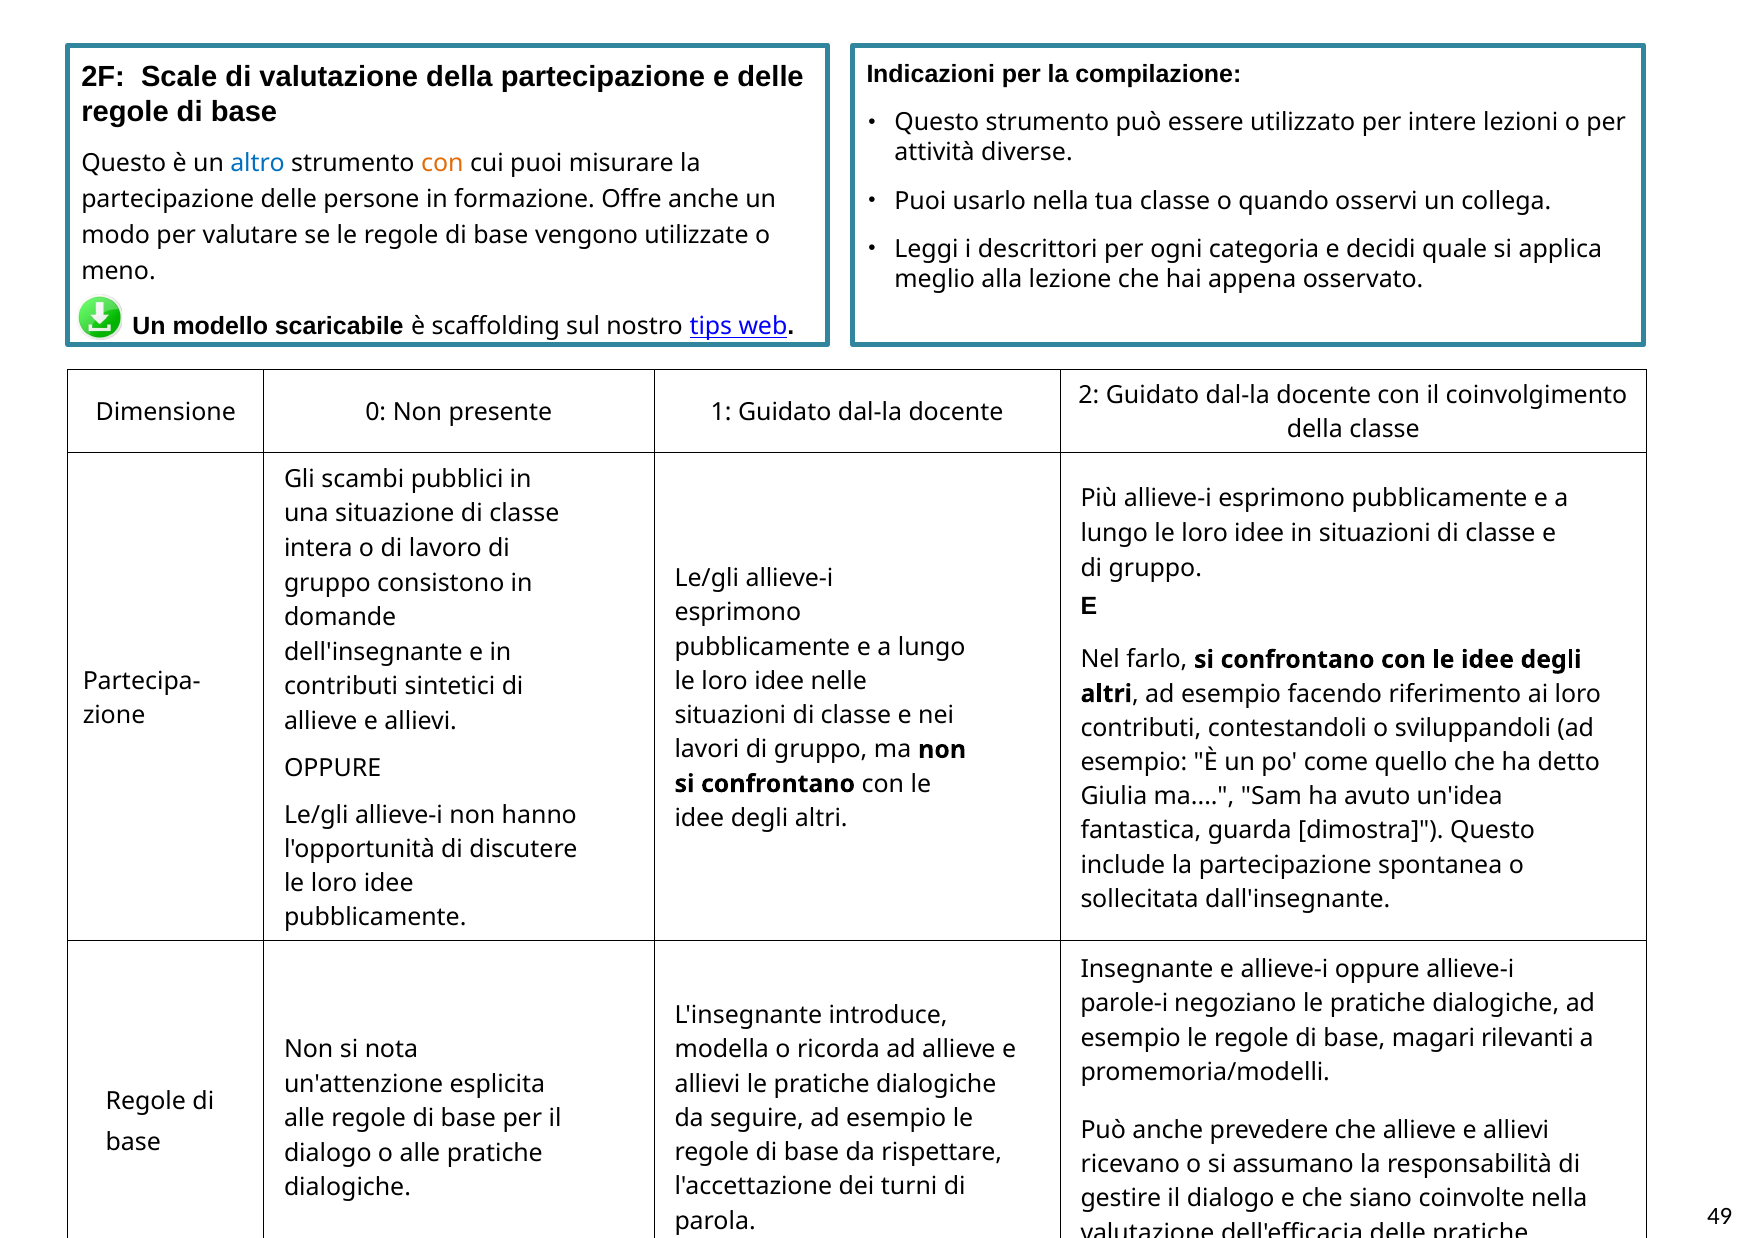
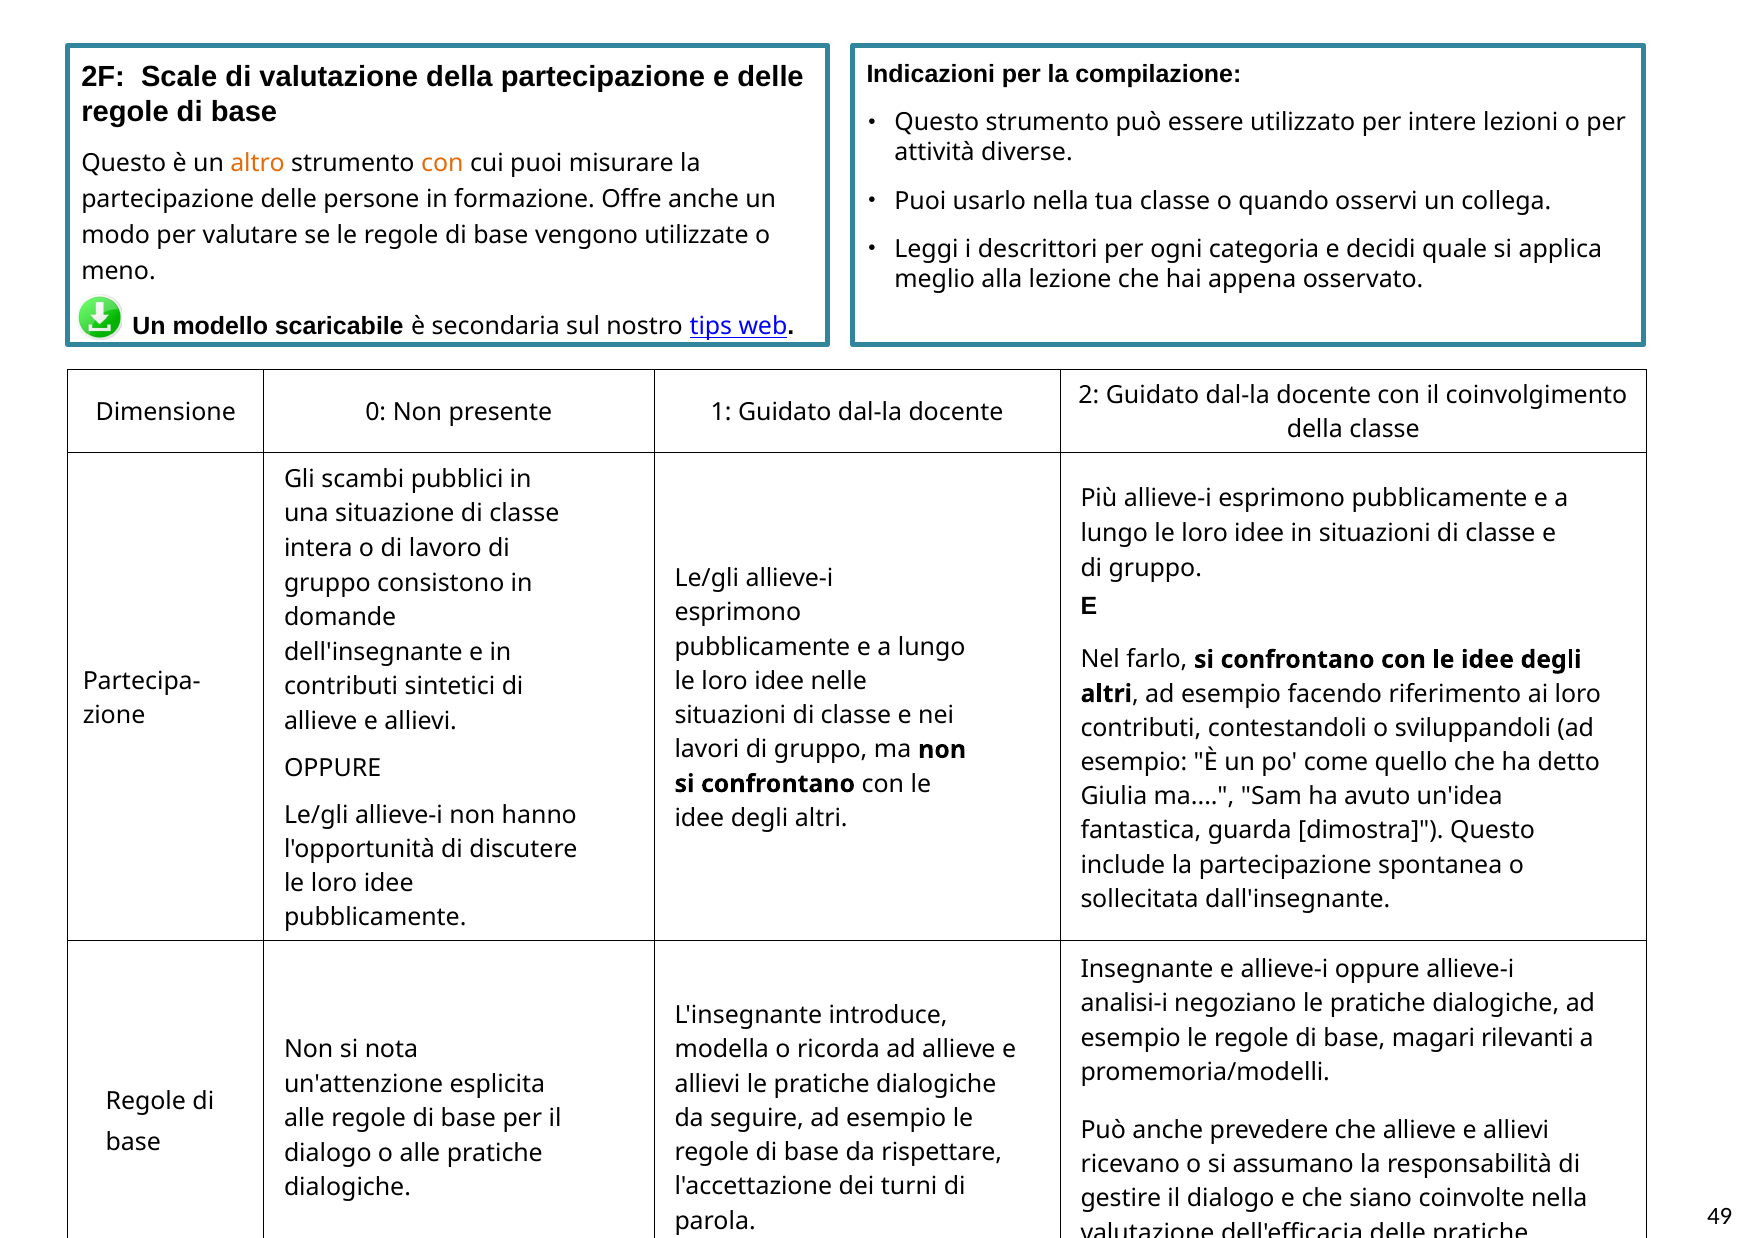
altro colour: blue -> orange (258, 164)
scaffolding: scaffolding -> secondaria (496, 326)
parole-i: parole-i -> analisi-i (1124, 1004)
